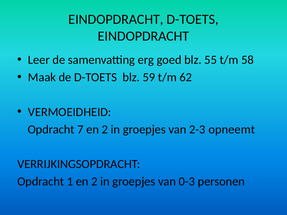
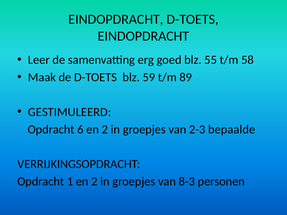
62: 62 -> 89 (186, 77)
VERMOEIDHEID: VERMOEIDHEID -> GESTIMULEERD (70, 112)
7: 7 -> 6 (80, 130)
opneemt: opneemt -> bepaalde (232, 130)
0-3: 0-3 -> 8-3 (187, 182)
